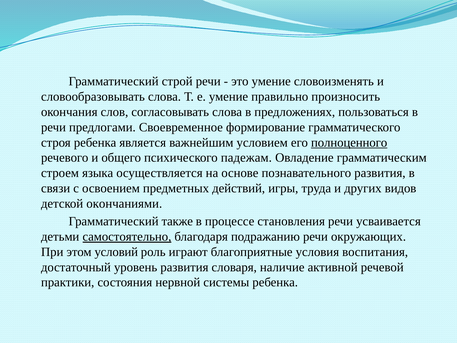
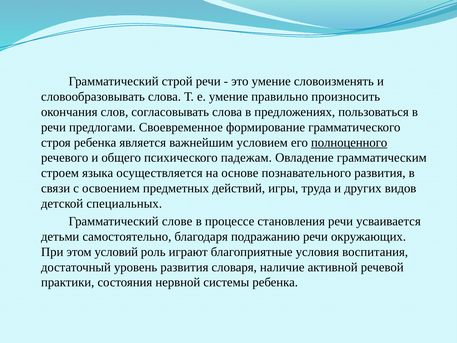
окончаниями: окончаниями -> специальных (124, 203)
также: также -> слове (177, 221)
самостоятельно underline: present -> none (127, 236)
